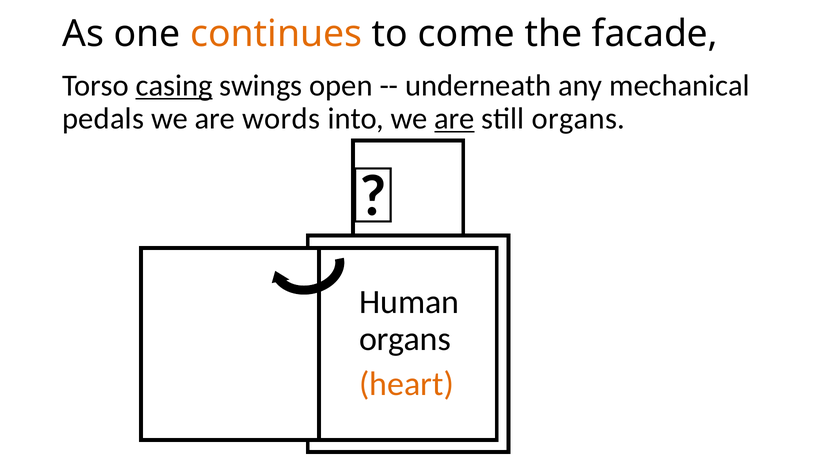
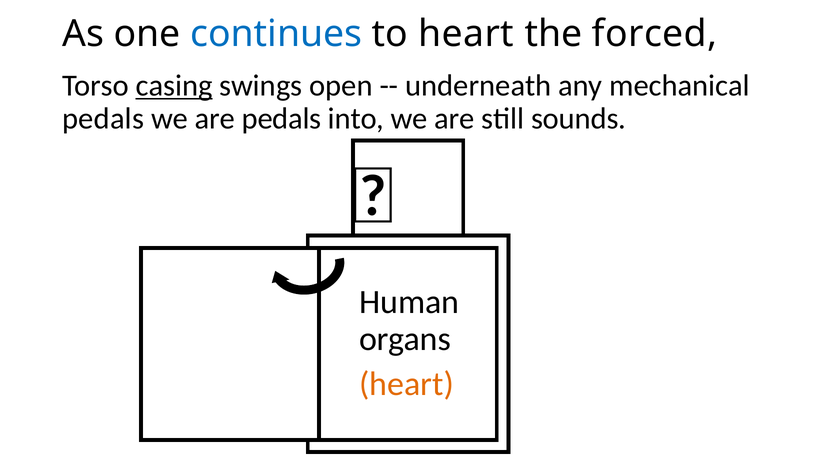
continues colour: orange -> blue (276, 34)
to come: come -> heart (466, 34)
facade: facade -> forced (655, 34)
are words: words -> pedals (282, 119)
are underline: present -> none (455, 119)
still organs: organs -> sounds (579, 119)
